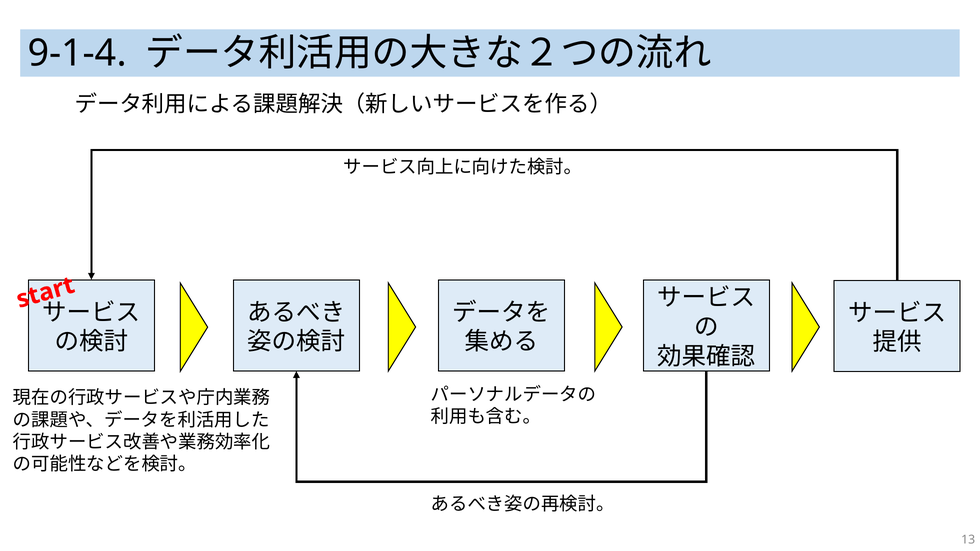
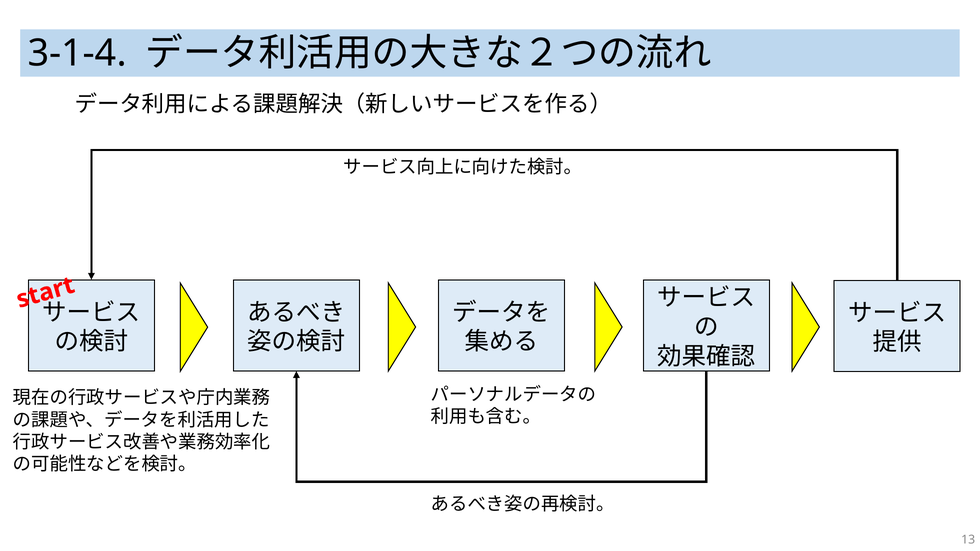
9-1-4: 9-1-4 -> 3-1-4 (77, 53)
